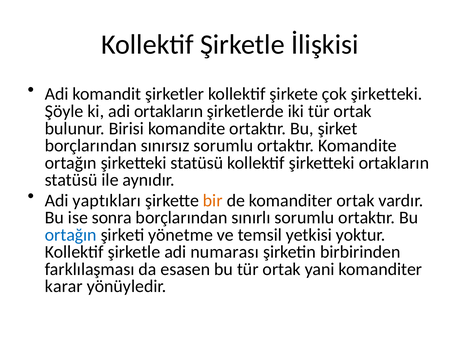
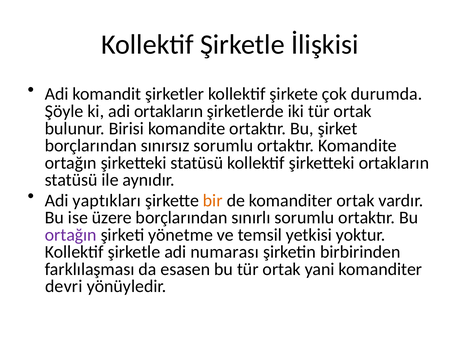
çok şirketteki: şirketteki -> durumda (387, 94)
sonra: sonra -> üzere (112, 218)
ortağın colour: blue -> purple (71, 235)
karar: karar -> devri (64, 286)
